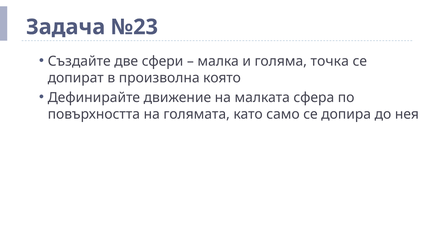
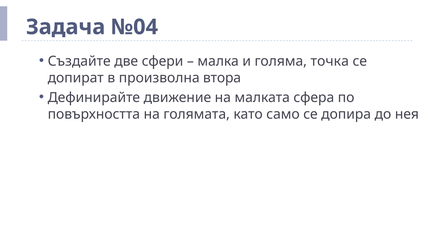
№23: №23 -> №04 (134, 27)
която: която -> втора (222, 78)
